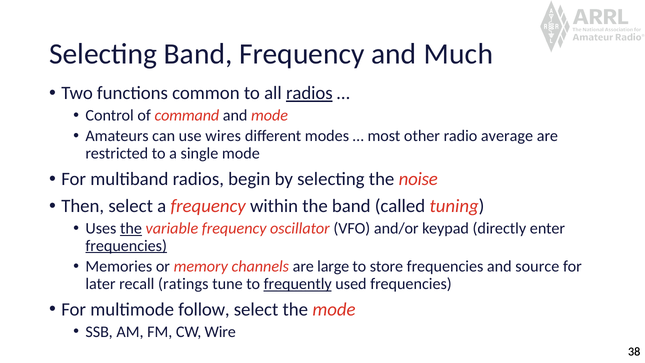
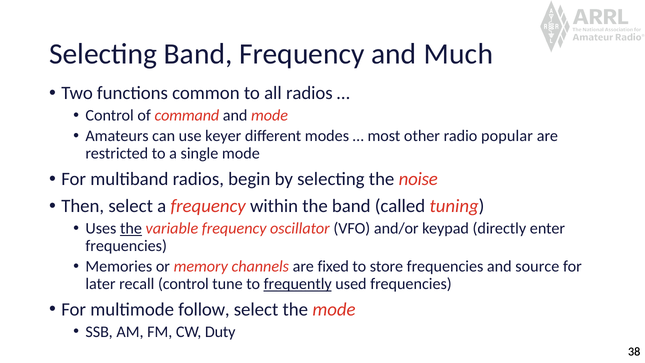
radios underline: present -> none (309, 93)
wires: wires -> keyer (223, 136)
average: average -> popular (507, 136)
frequencies underline: present -> none (126, 246)
large: large -> fixed (333, 266)
recall ratings: ratings -> control (183, 284)
Wire: Wire -> Duty (220, 332)
